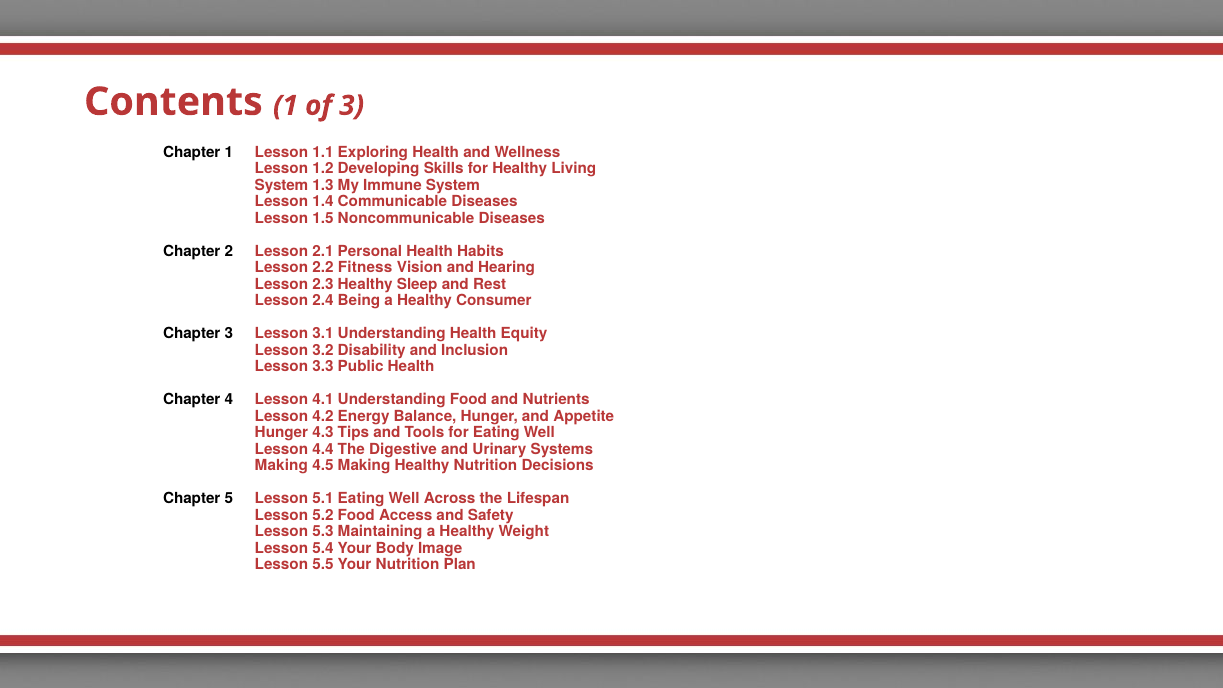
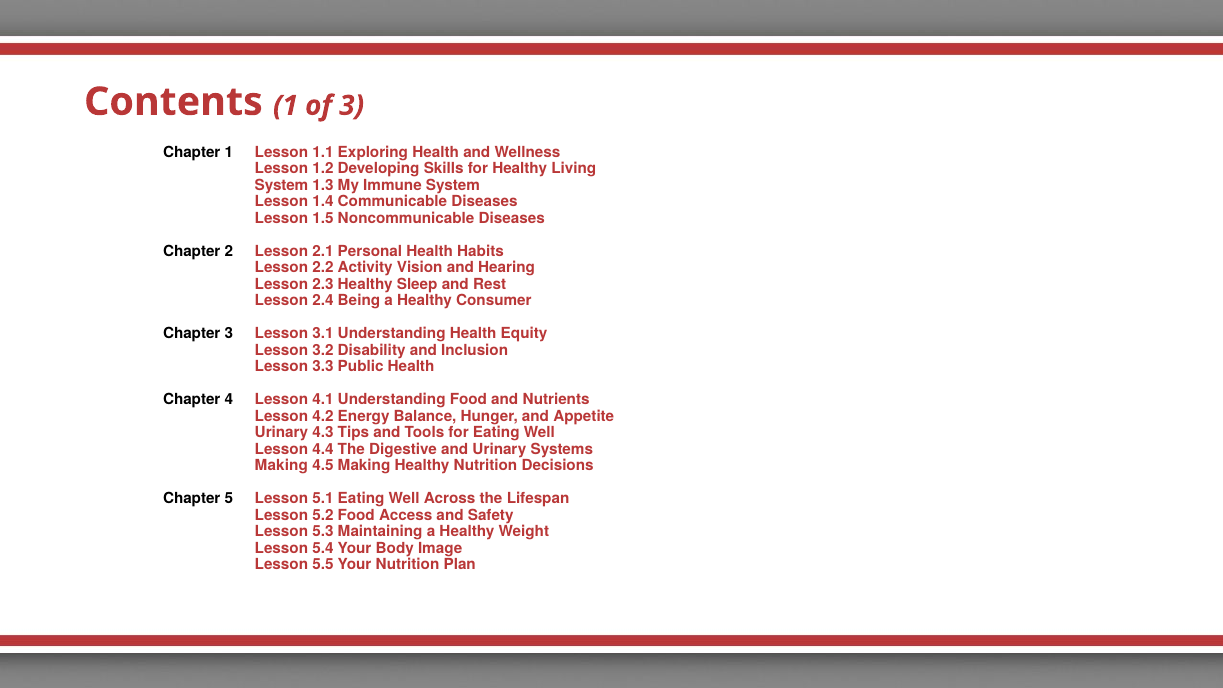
Fitness: Fitness -> Activity (365, 268)
Hunger: Hunger -> Urinary (281, 433)
